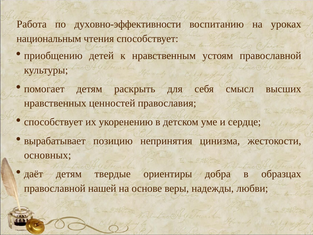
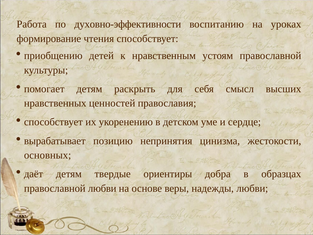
национальным: национальным -> формирование (49, 39)
православной нашей: нашей -> любви (102, 188)
